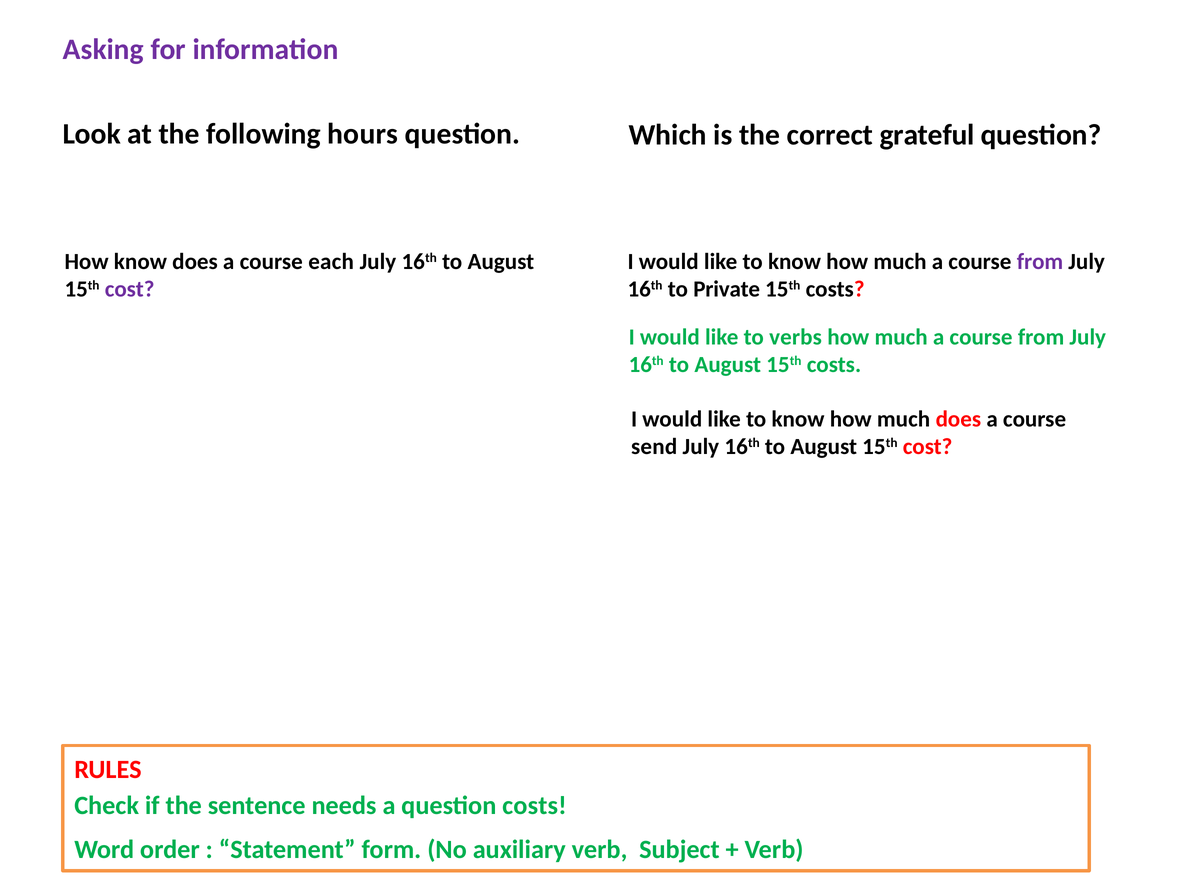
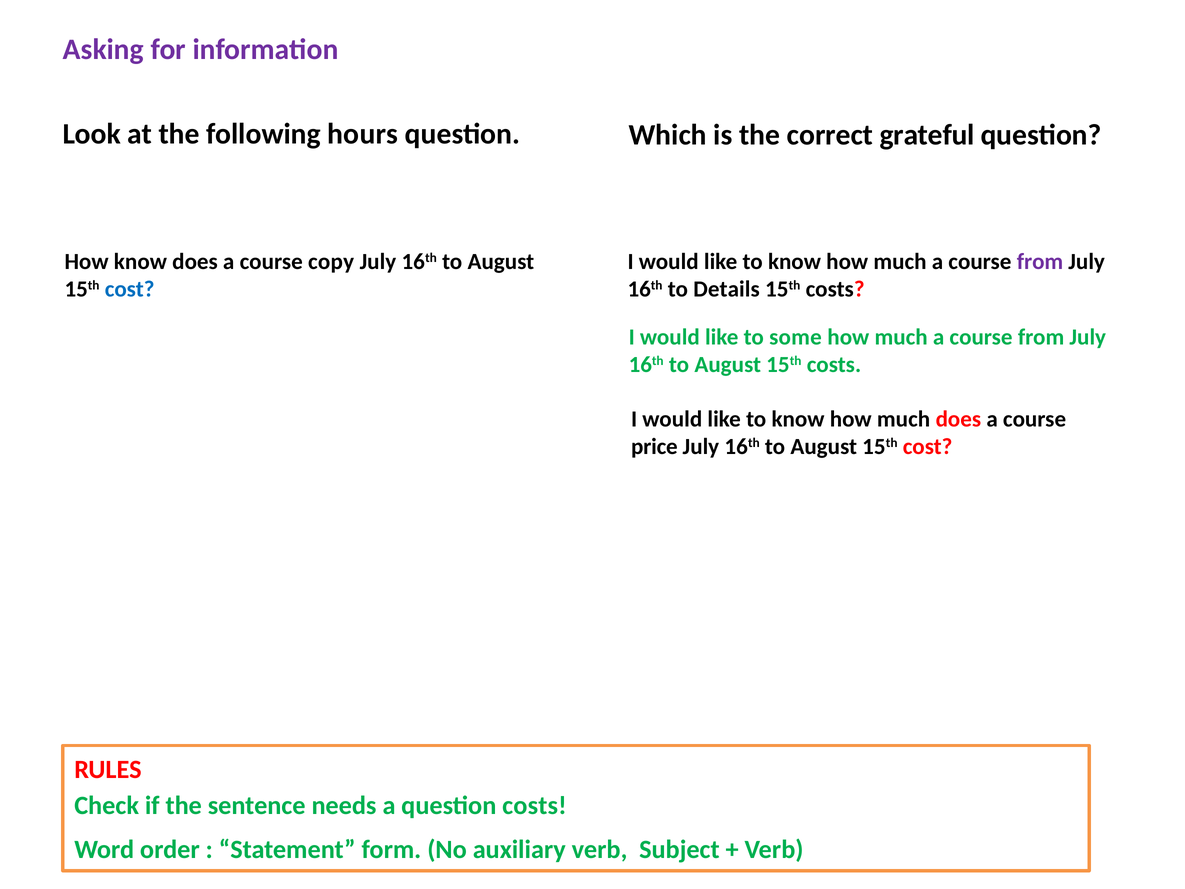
each: each -> copy (331, 261)
cost colour: purple -> blue (130, 289)
Private: Private -> Details (727, 289)
verbs: verbs -> some (795, 337)
send: send -> price (654, 447)
